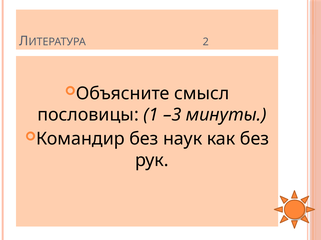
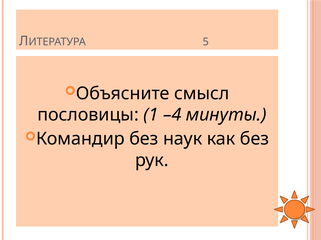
2: 2 -> 5 (206, 42)
–3: –3 -> –4 (172, 115)
